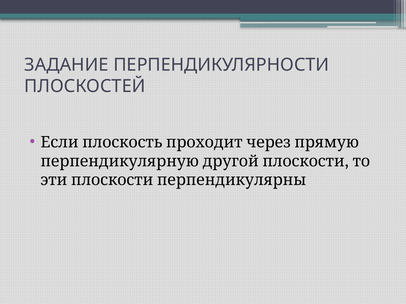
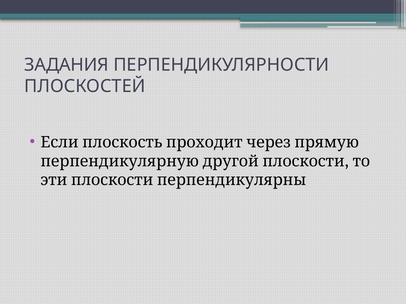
ЗАДАНИЕ: ЗАДАНИЕ -> ЗАДАНИЯ (67, 65)
